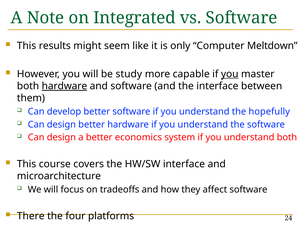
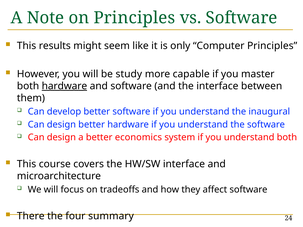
on Integrated: Integrated -> Principles (134, 18)
Computer Meltdown: Meltdown -> Principles (272, 46)
you underline: present -> none (230, 74)
hopefully: hopefully -> inaugural (269, 112)
platforms: platforms -> summary (111, 216)
